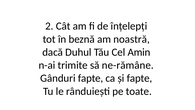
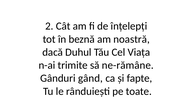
Amin: Amin -> Viața (139, 52)
Gânduri fapte: fapte -> gând (90, 78)
